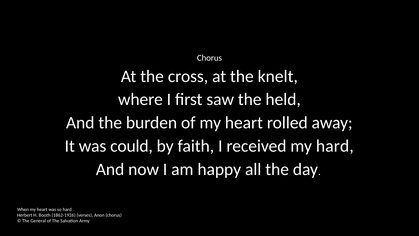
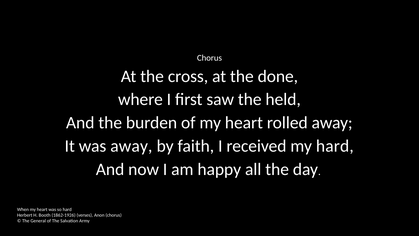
knelt: knelt -> done (278, 76)
was could: could -> away (131, 146)
